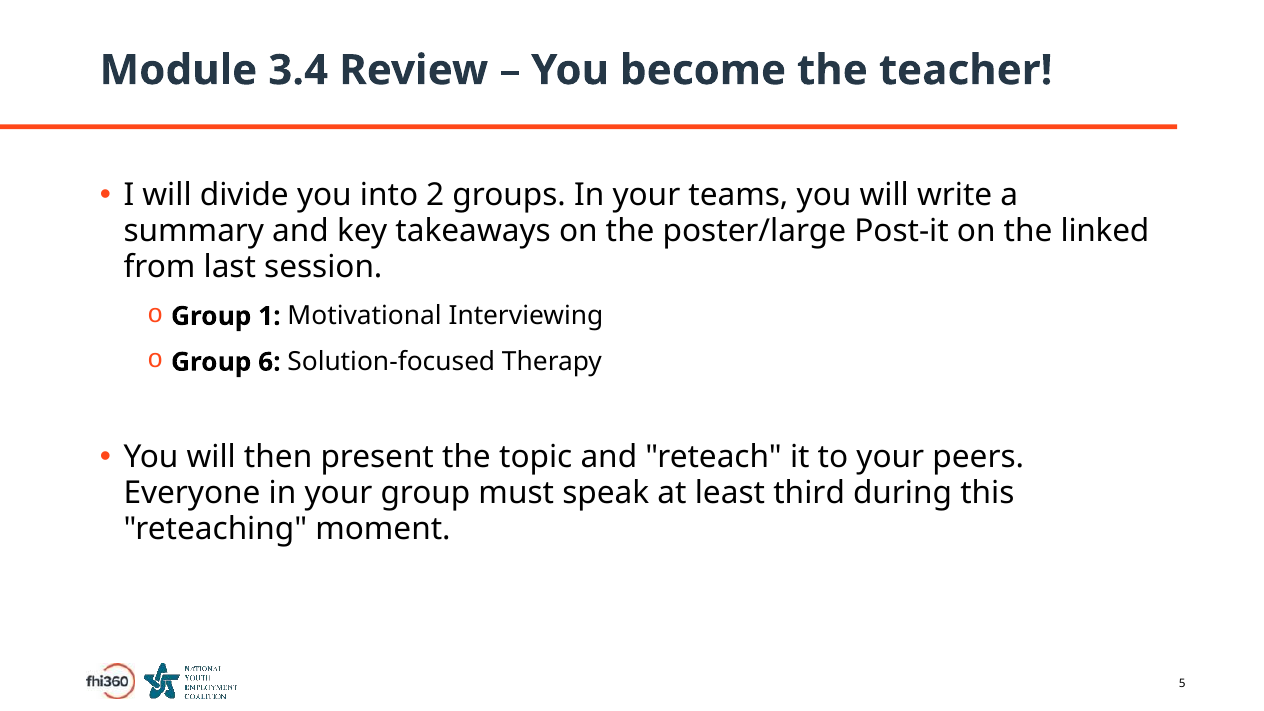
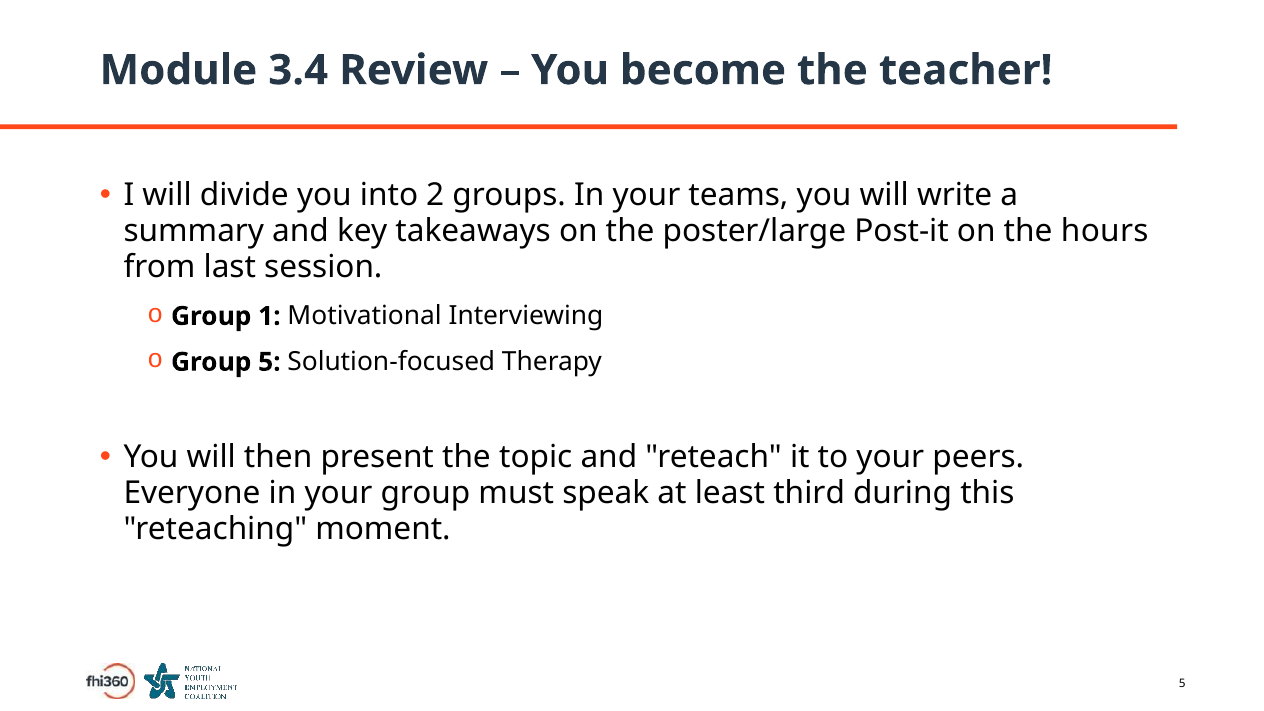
linked: linked -> hours (1105, 231)
Group 6: 6 -> 5 (269, 362)
